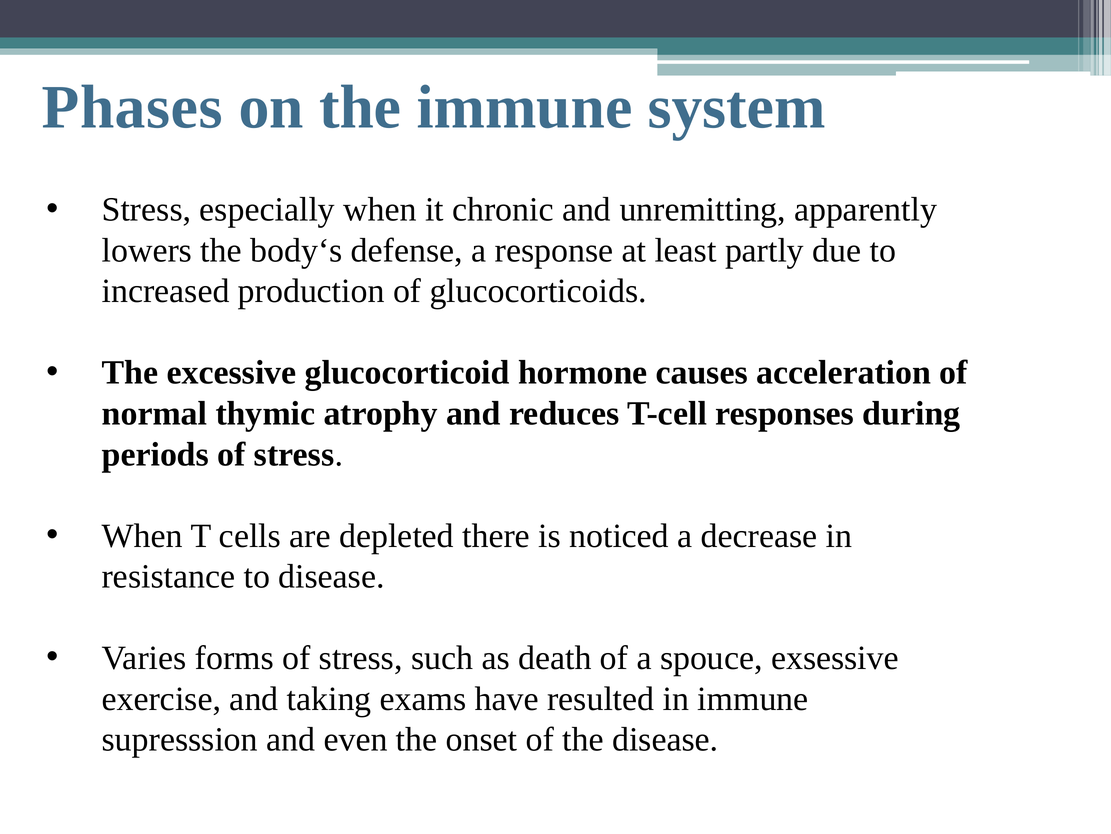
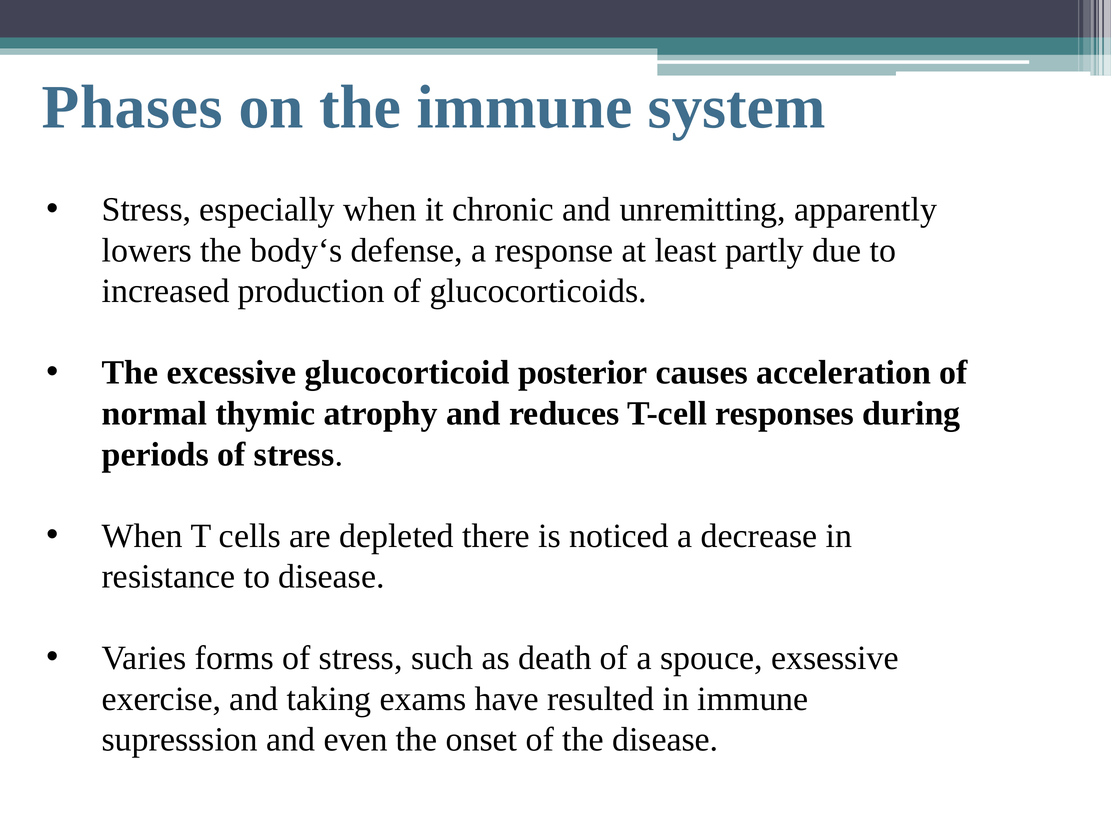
hormone: hormone -> posterior (583, 372)
